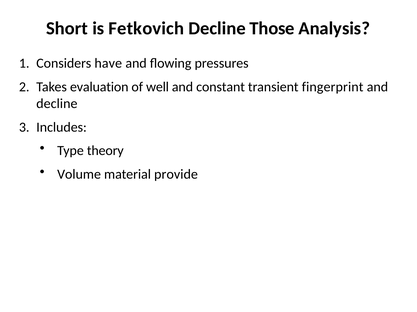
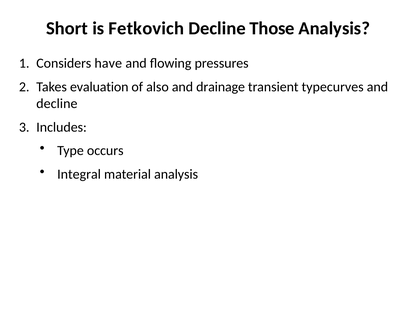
well: well -> also (157, 87)
constant: constant -> drainage (221, 87)
fingerprint: fingerprint -> typecurves (333, 87)
theory: theory -> occurs (105, 151)
Volume: Volume -> Integral (79, 175)
material provide: provide -> analysis (176, 175)
